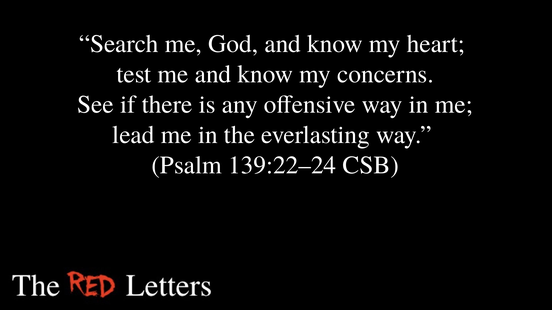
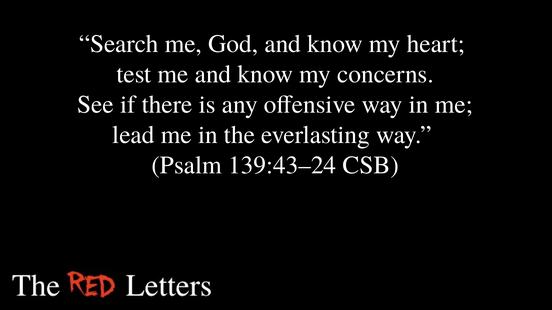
139:22–24: 139:22–24 -> 139:43–24 (282, 165)
